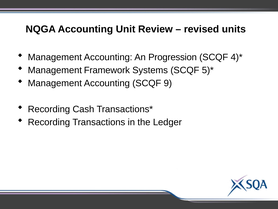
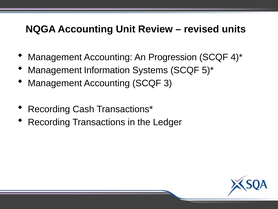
Framework: Framework -> Information (107, 70)
9: 9 -> 3 (168, 83)
